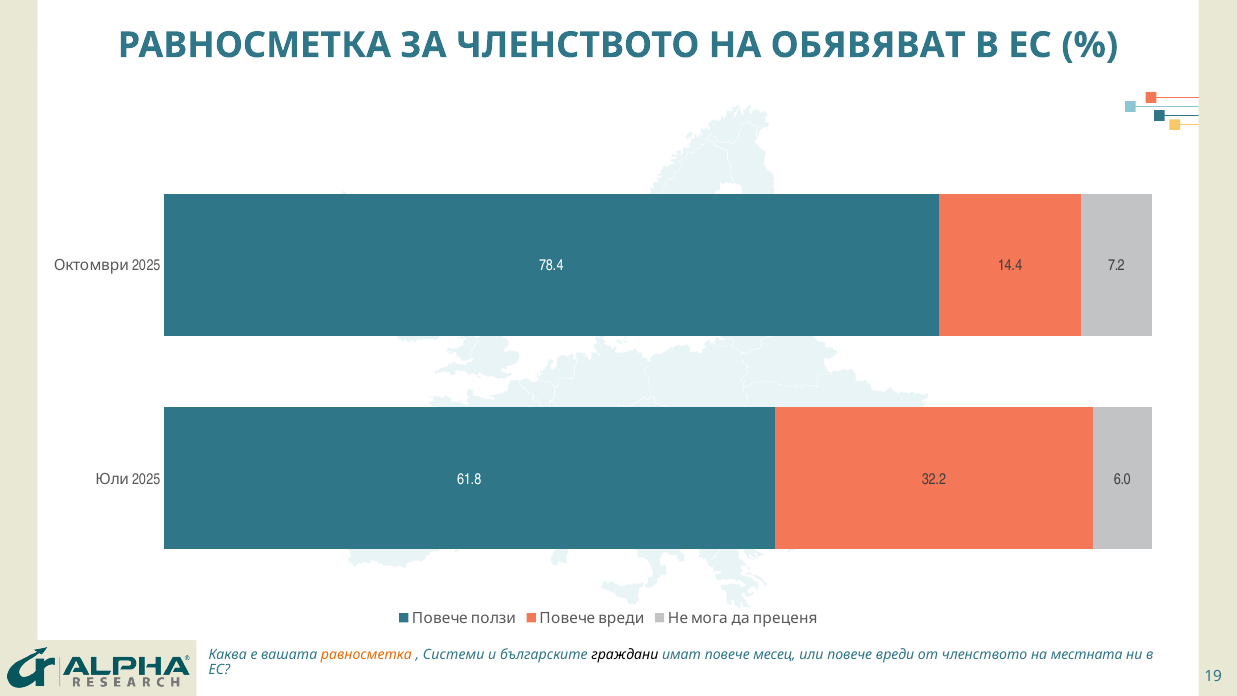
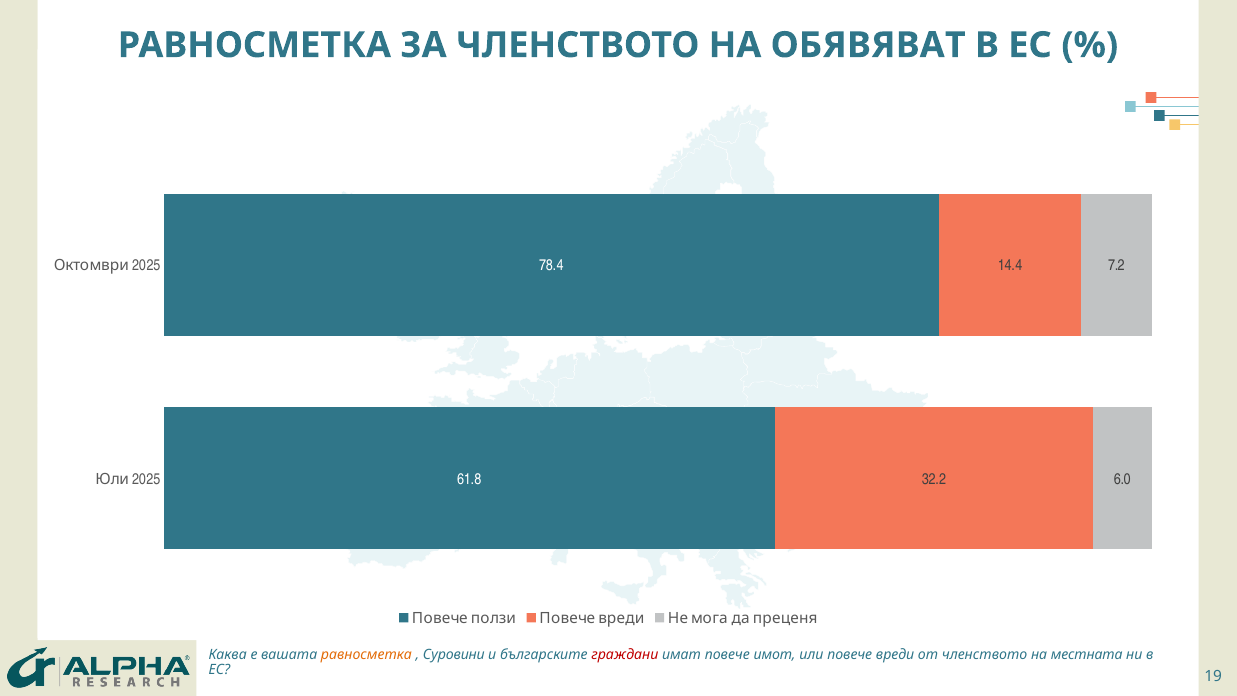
Системи: Системи -> Суровини (454, 655)
граждани colour: black -> red (625, 655)
месец: месец -> имот (775, 655)
